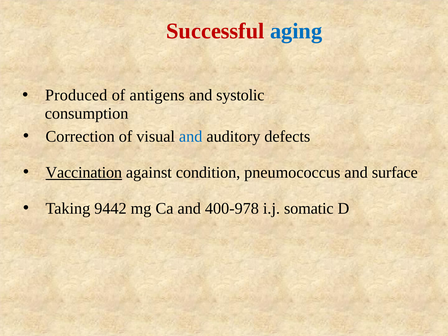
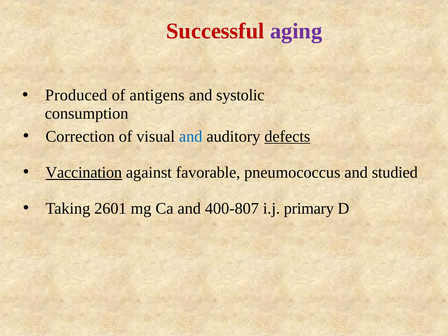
aging colour: blue -> purple (296, 31)
defects underline: none -> present (287, 136)
condition: condition -> favorable (208, 172)
surface: surface -> studied (395, 172)
9442: 9442 -> 2601 (110, 208)
400-978: 400-978 -> 400-807 (232, 208)
somatic: somatic -> primary (309, 208)
